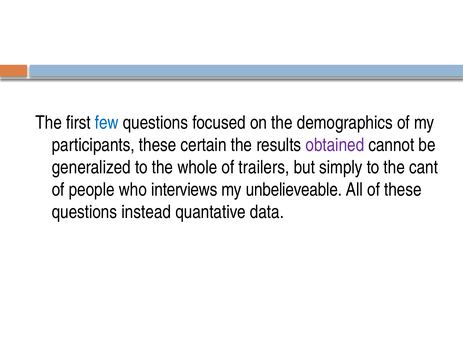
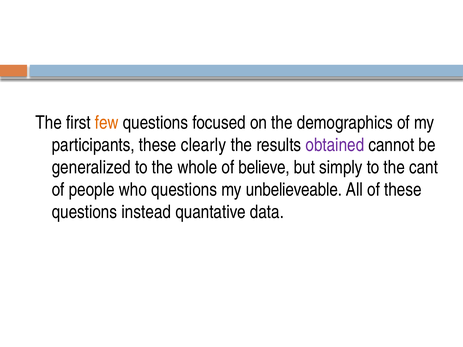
few colour: blue -> orange (107, 123)
certain: certain -> clearly (204, 145)
trailers: trailers -> believe (264, 167)
who interviews: interviews -> questions (184, 190)
